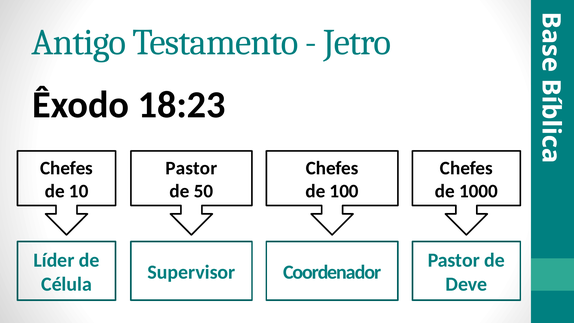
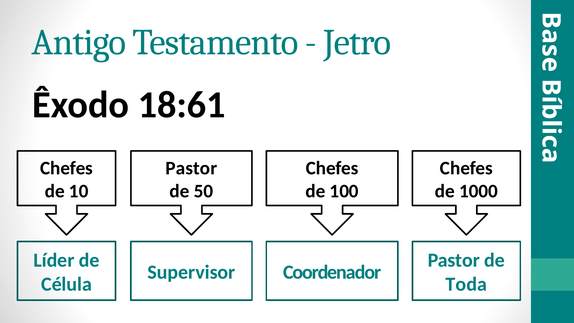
18:23: 18:23 -> 18:61 (182, 105)
Deve: Deve -> Toda (466, 284)
